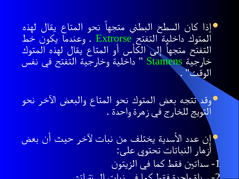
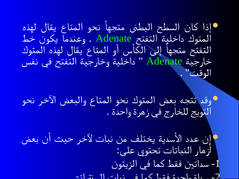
Extrorse: Extrorse -> Adenate (114, 38)
Stamens: Stamens -> Adenate (164, 61)
